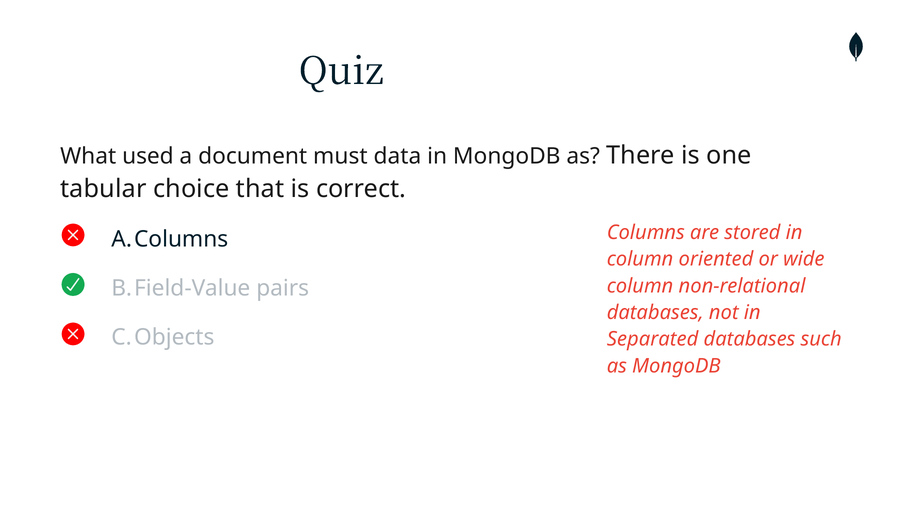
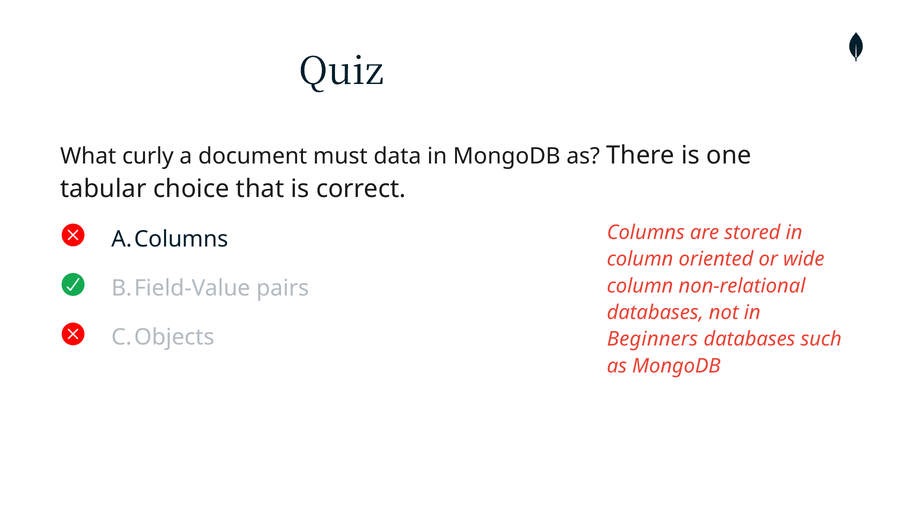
used: used -> curly (148, 156)
Separated: Separated -> Beginners (652, 339)
